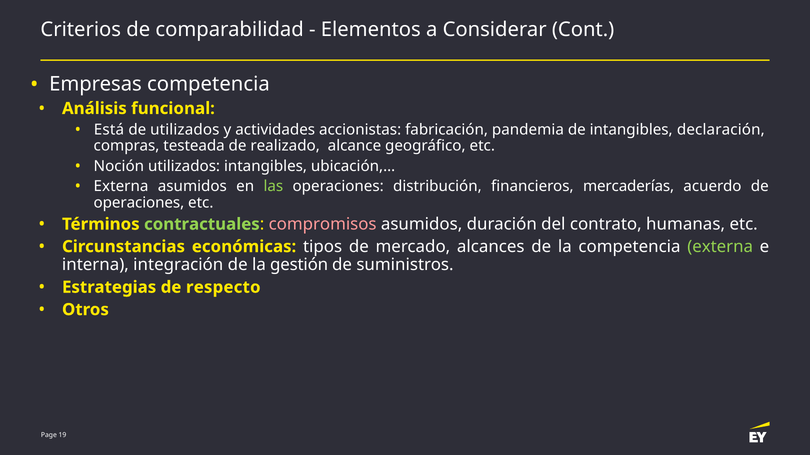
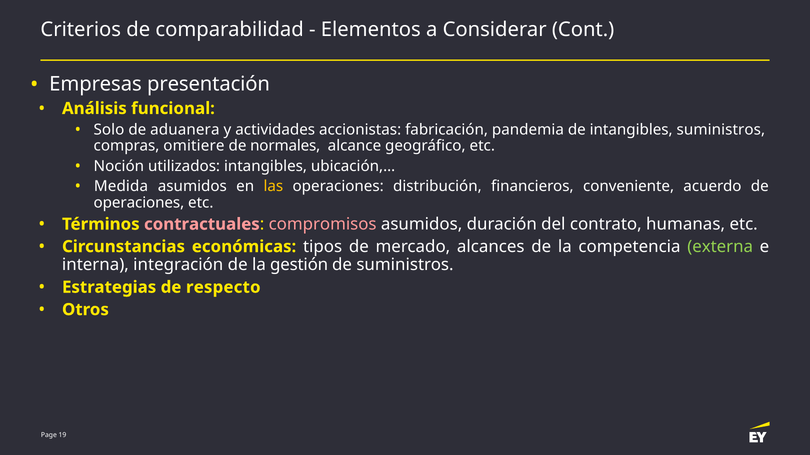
Empresas competencia: competencia -> presentación (209, 84)
Está: Está -> Solo (109, 130)
de utilizados: utilizados -> aduanera (185, 130)
intangibles declaración: declaración -> suministros (721, 130)
testeada: testeada -> omitiere (194, 146)
realizado: realizado -> normales (285, 146)
Externa: Externa -> Medida (121, 186)
las colour: light green -> yellow (273, 186)
mercaderías: mercaderías -> conveniente (629, 186)
contractuales colour: light green -> pink (202, 224)
